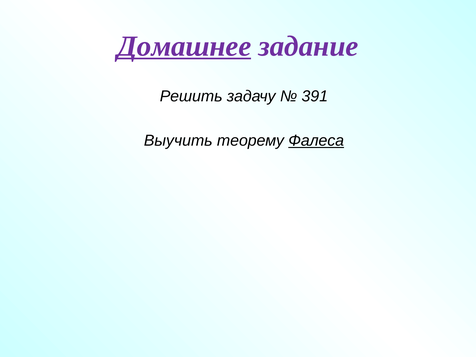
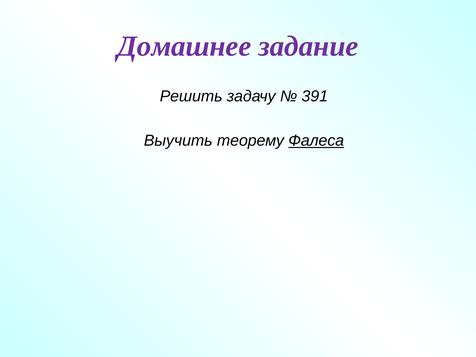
Домашнее underline: present -> none (184, 46)
